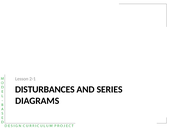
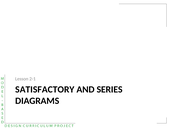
DISTURBANCES: DISTURBANCES -> SATISFACTORY (45, 90)
